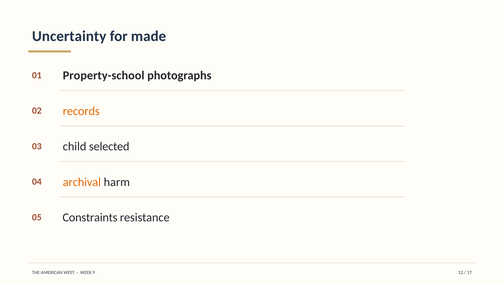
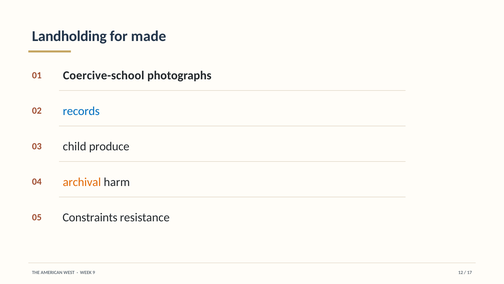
Uncertainty: Uncertainty -> Landholding (69, 36)
Property-school: Property-school -> Coercive-school (104, 75)
records colour: orange -> blue (81, 111)
selected: selected -> produce (109, 146)
